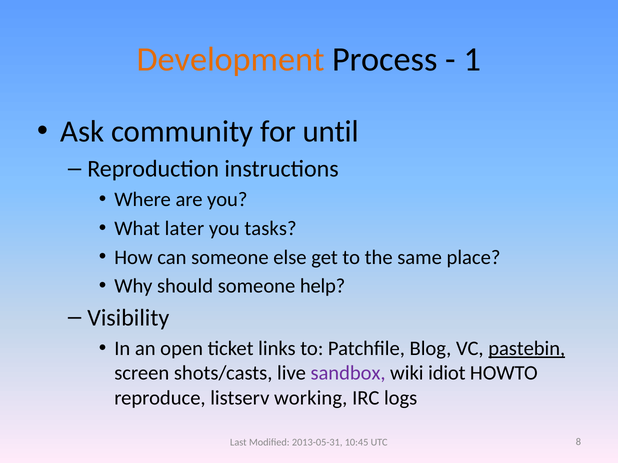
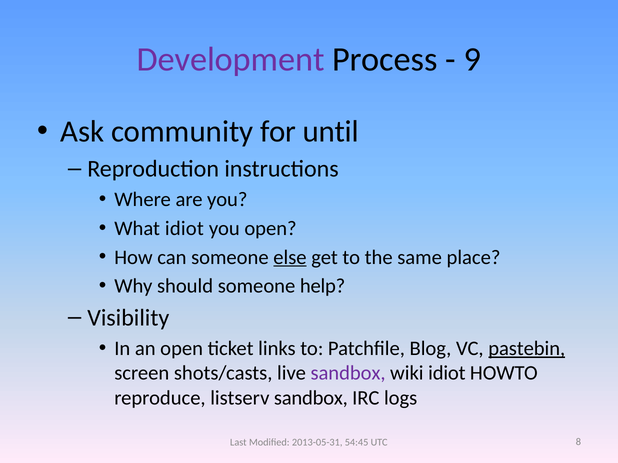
Development colour: orange -> purple (231, 60)
1: 1 -> 9 (472, 60)
What later: later -> idiot (184, 229)
you tasks: tasks -> open (271, 229)
else underline: none -> present (290, 258)
listserv working: working -> sandbox (311, 398)
10:45: 10:45 -> 54:45 (357, 443)
